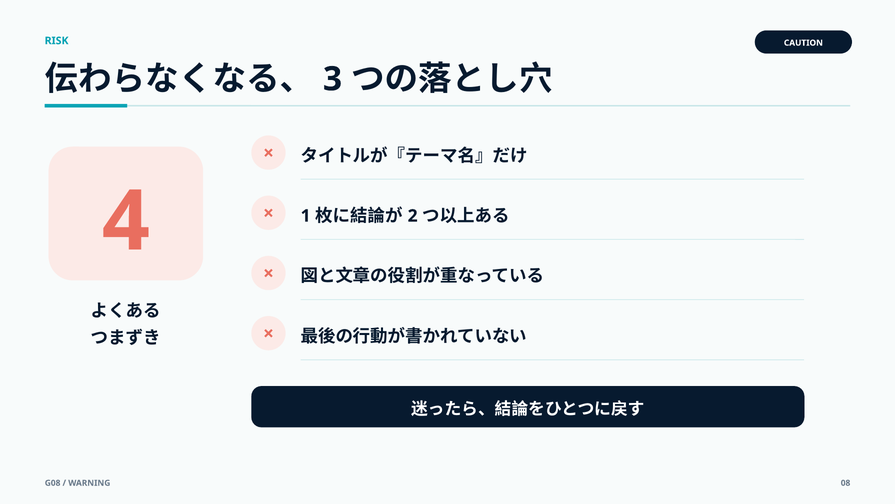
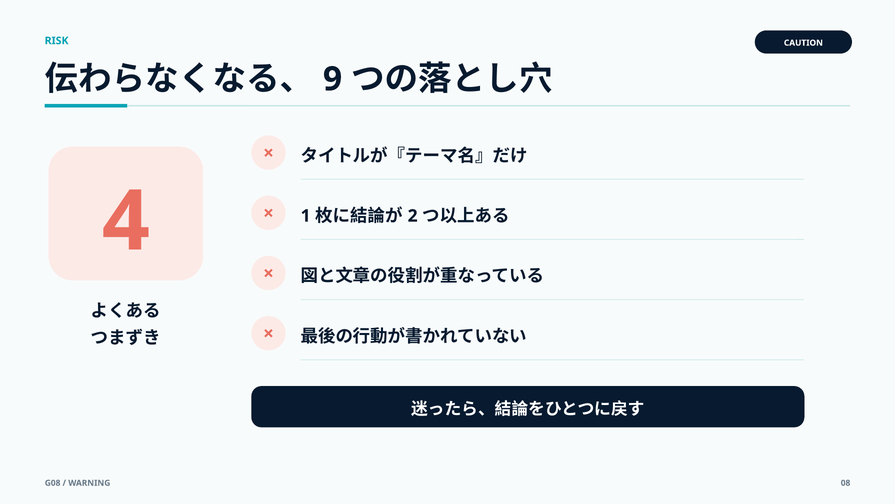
3: 3 -> 9 (333, 79)
